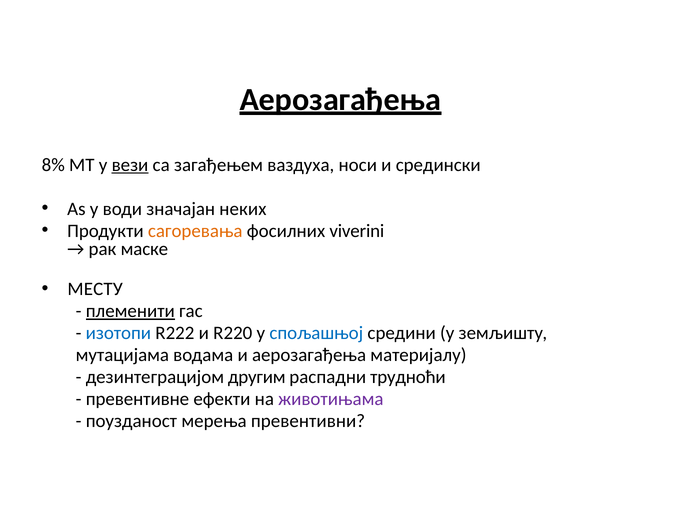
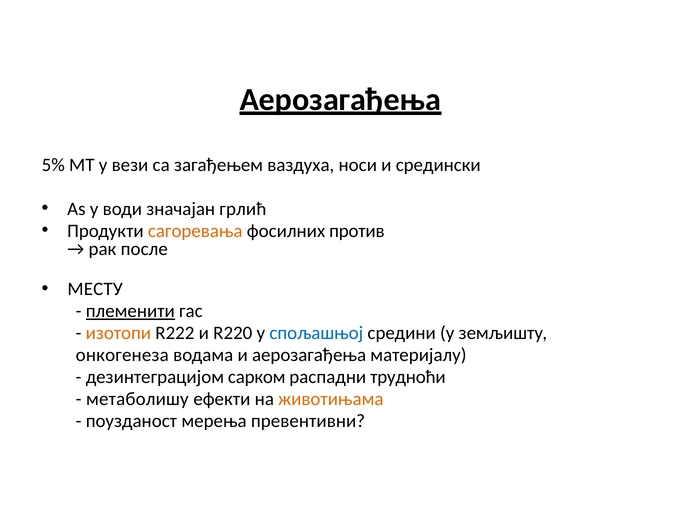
8%: 8% -> 5% (53, 165)
вези underline: present -> none (130, 165)
неких: неких -> грлић (243, 209)
viverini: viverini -> против (357, 231)
маске: маске -> после (144, 249)
изотопи colour: blue -> orange (118, 333)
мутацијама: мутацијама -> онкогенеза (122, 355)
другим: другим -> сарком (257, 377)
превентивне: превентивне -> метаболишу (137, 399)
животињама colour: purple -> orange (331, 399)
